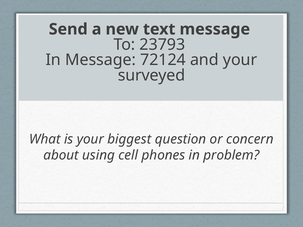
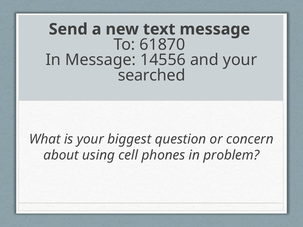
23793: 23793 -> 61870 (162, 45)
72124: 72124 -> 14556 (163, 60)
surveyed: surveyed -> searched (152, 75)
